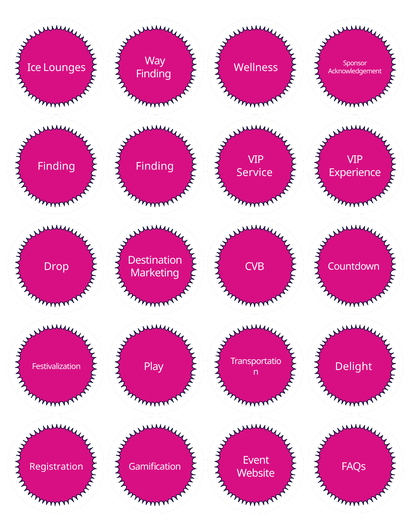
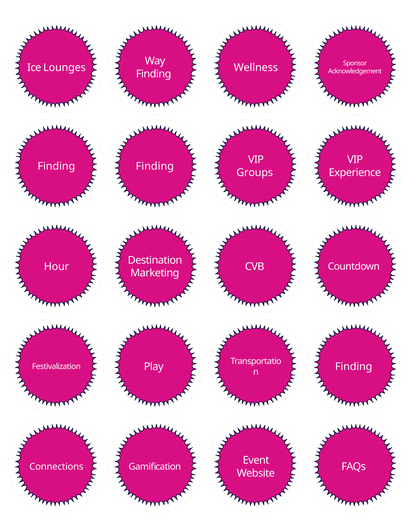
Service: Service -> Groups (255, 173)
Drop: Drop -> Hour (56, 267)
Delight: Delight -> Finding (354, 367)
Registration: Registration -> Connections (56, 467)
